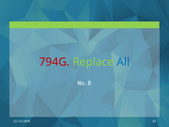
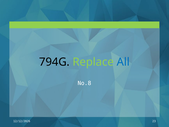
794G colour: red -> black (54, 62)
